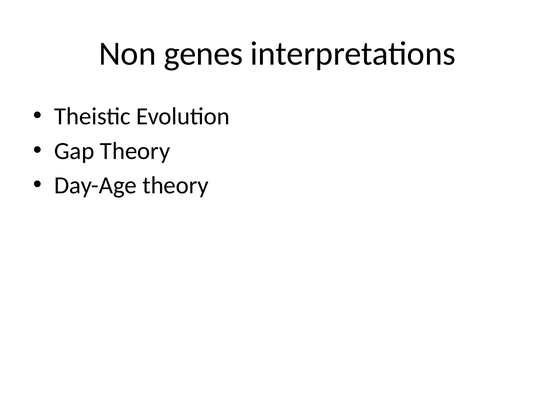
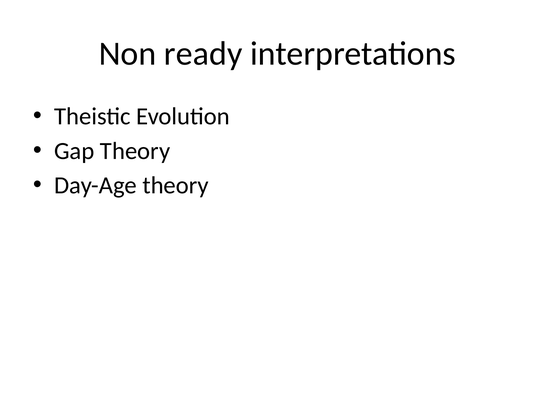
genes: genes -> ready (203, 54)
